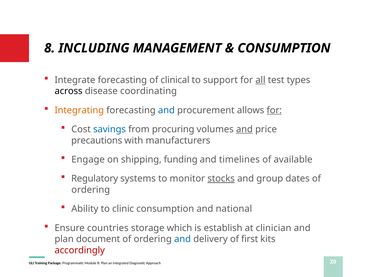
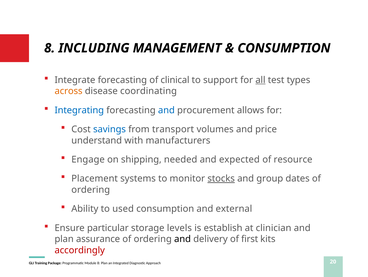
across colour: black -> orange (69, 91)
Integrating colour: orange -> blue (79, 110)
for underline: present -> none (274, 110)
procuring: procuring -> transport (173, 129)
and underline: present -> none (244, 129)
precautions: precautions -> understand (97, 140)
funding: funding -> needed (181, 160)
timelines: timelines -> expected (239, 160)
available: available -> resource (293, 160)
Regulatory: Regulatory -> Placement (95, 179)
clinic: clinic -> used (123, 209)
national: national -> external (234, 209)
countries: countries -> particular (108, 228)
which: which -> levels (179, 228)
document: document -> assurance (98, 239)
and colour: blue -> black (183, 239)
